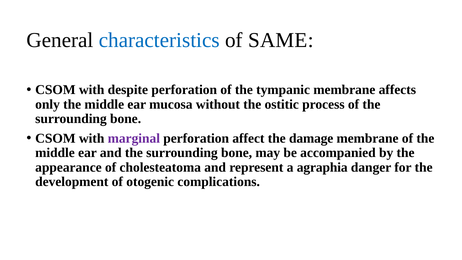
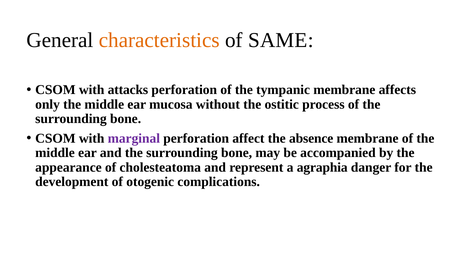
characteristics colour: blue -> orange (159, 40)
despite: despite -> attacks (128, 90)
damage: damage -> absence (311, 138)
